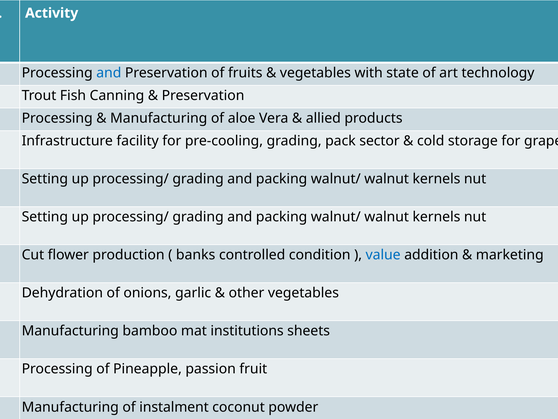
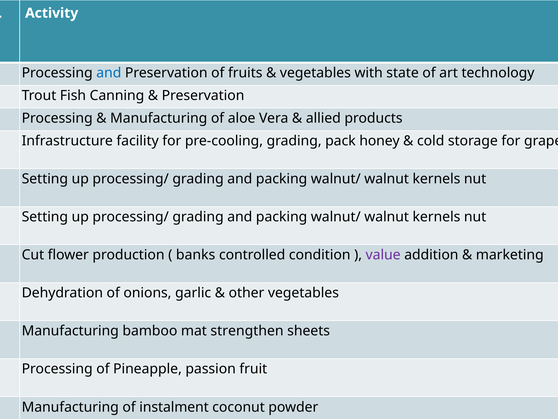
sector: sector -> honey (380, 141)
value colour: blue -> purple (383, 255)
institutions: institutions -> strengthen (247, 331)
